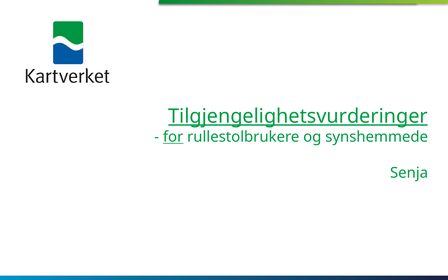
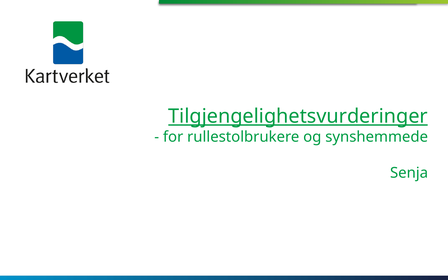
for underline: present -> none (173, 137)
